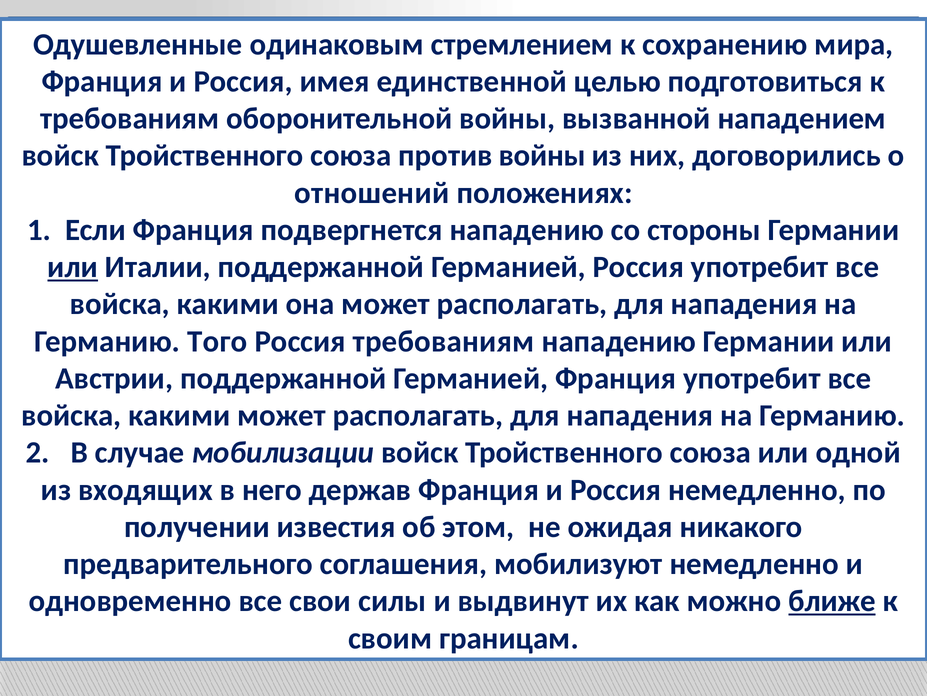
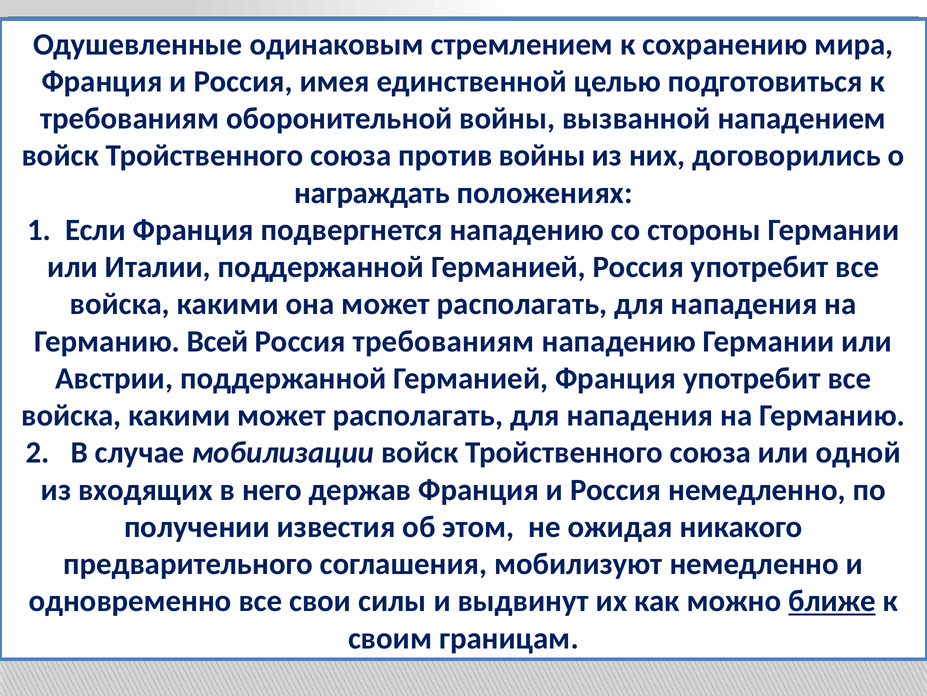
отношений: отношений -> награждать (372, 193)
или underline: present -> none (73, 267)
Того: Того -> Всей (218, 341)
